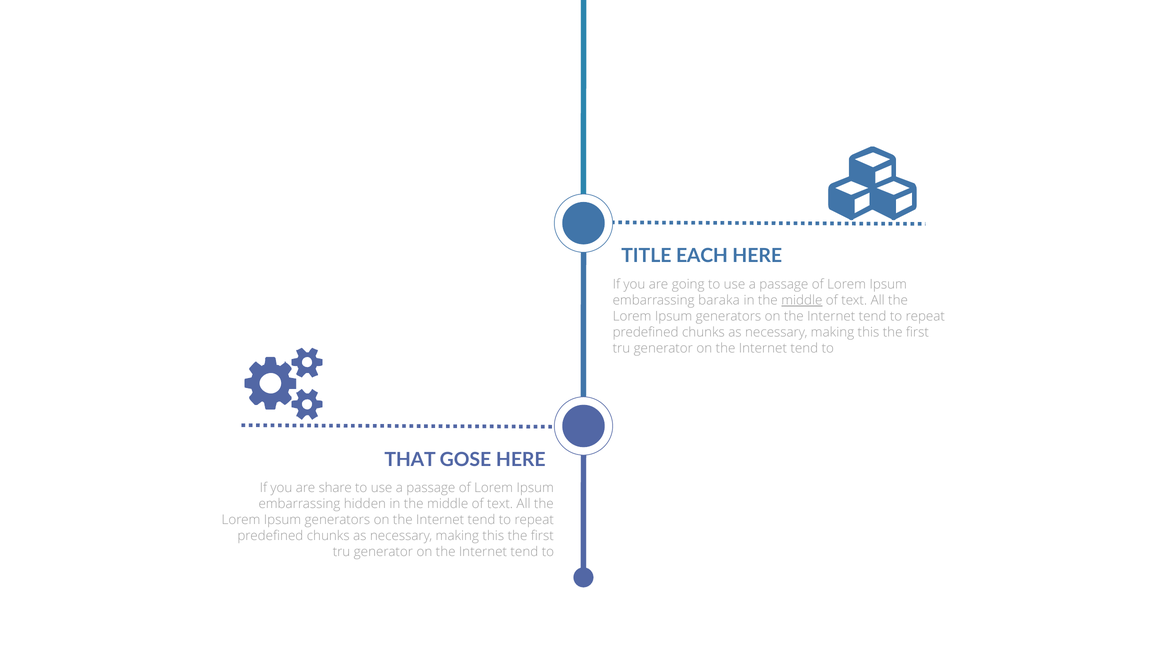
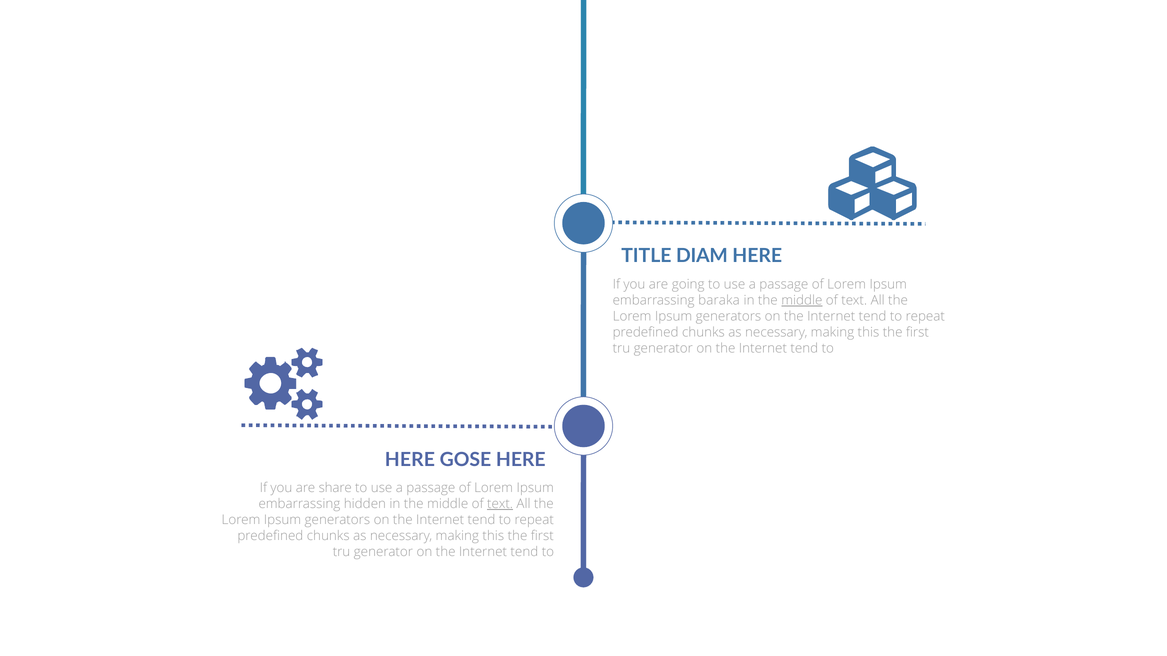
EACH: EACH -> DIAM (702, 256)
THAT: THAT -> HERE (410, 460)
text underline: none -> present (500, 504)
